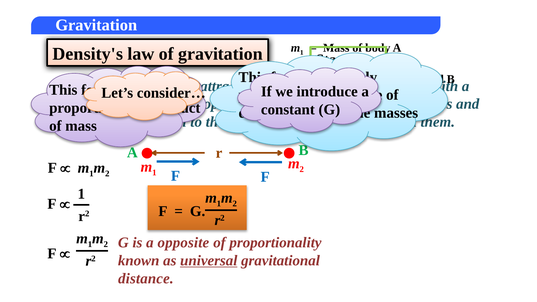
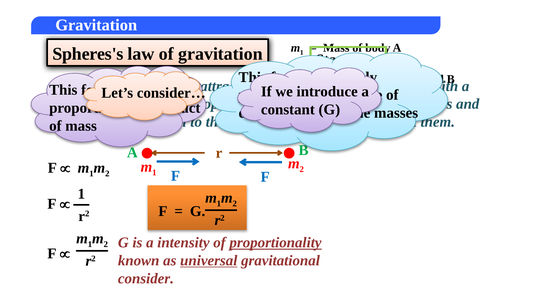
Density's: Density's -> Spheres's (88, 54)
opposite: opposite -> intensity (183, 243)
proportionality underline: none -> present (276, 243)
distance: distance -> consider (146, 279)
